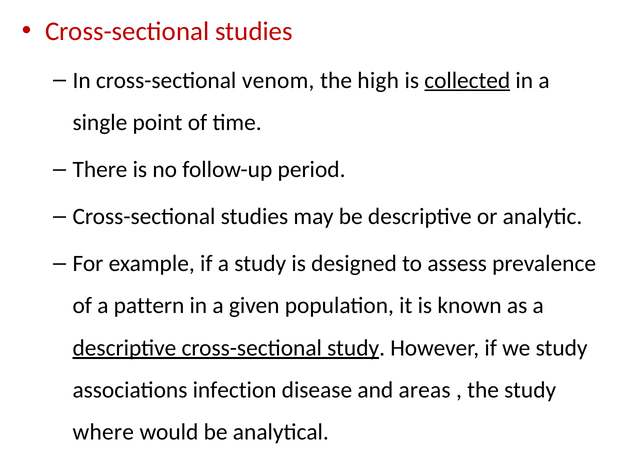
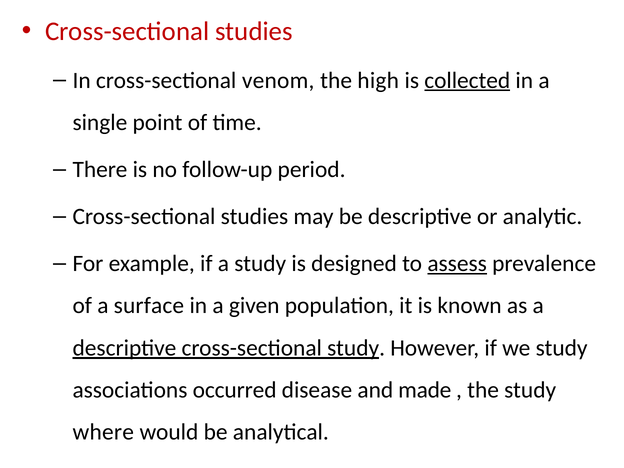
assess underline: none -> present (457, 264)
pattern: pattern -> surface (149, 306)
infection: infection -> occurred (235, 390)
areas: areas -> made (425, 390)
